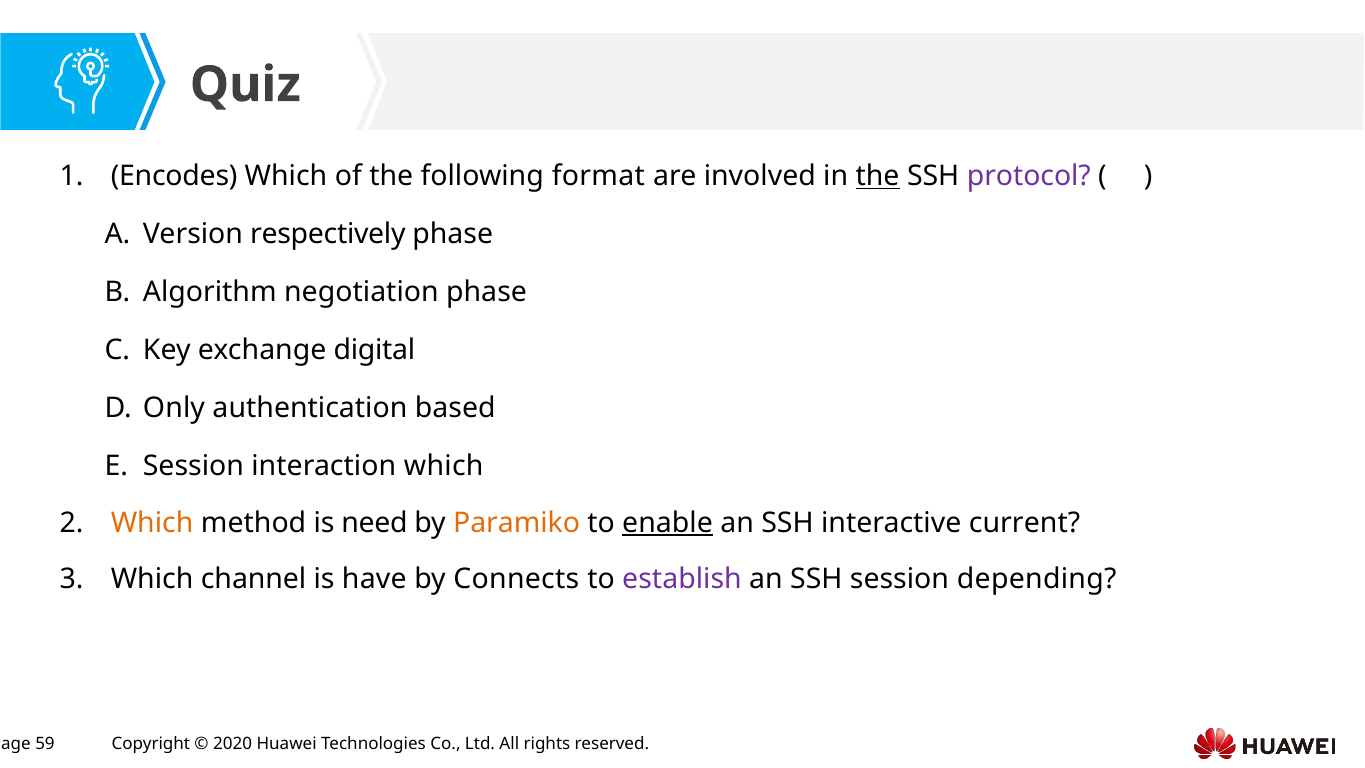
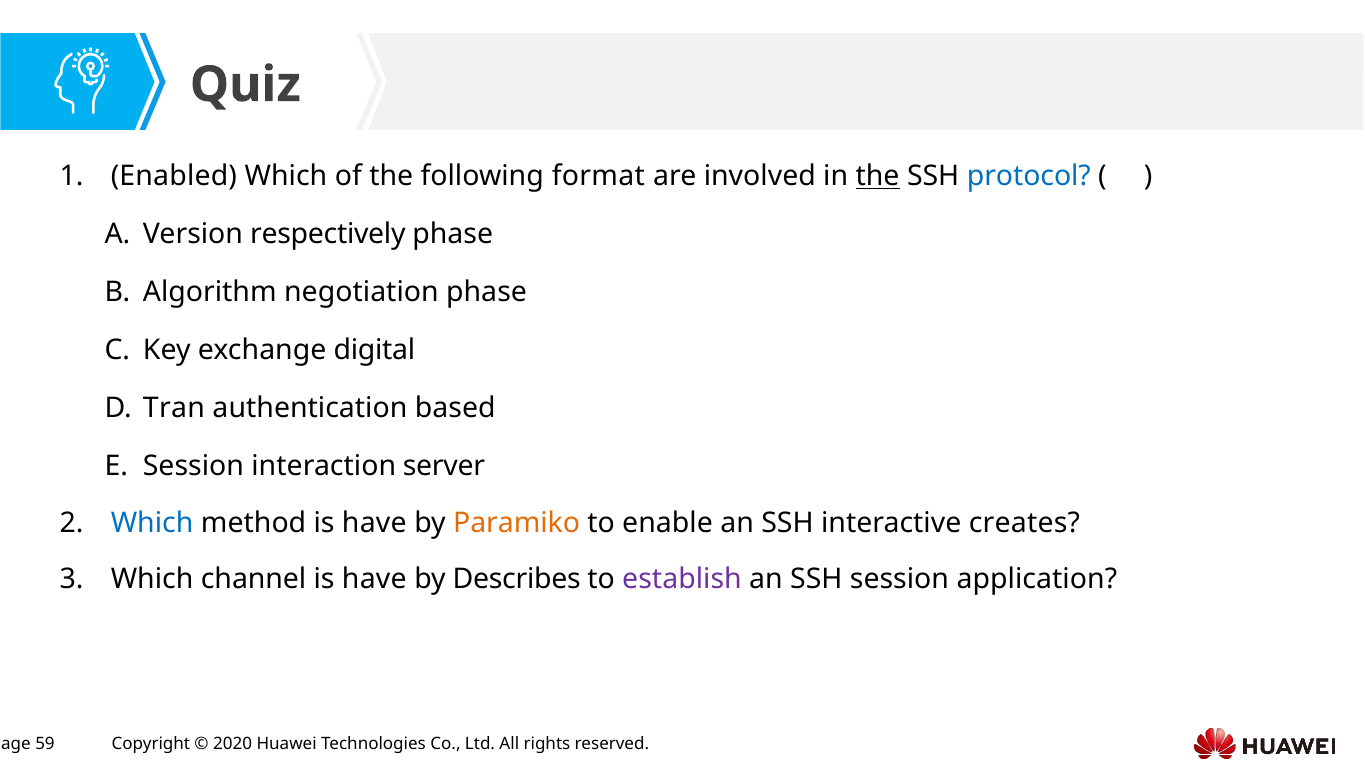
Encodes: Encodes -> Enabled (174, 176)
protocol colour: purple -> blue (1029, 176)
Only: Only -> Tran (174, 408)
interaction which: which -> server (444, 466)
Which colour: orange -> blue (152, 523)
method is need: need -> have (374, 523)
enable underline: present -> none (668, 523)
current: current -> creates (1024, 523)
Connects: Connects -> Describes (517, 579)
depending: depending -> application (1037, 579)
